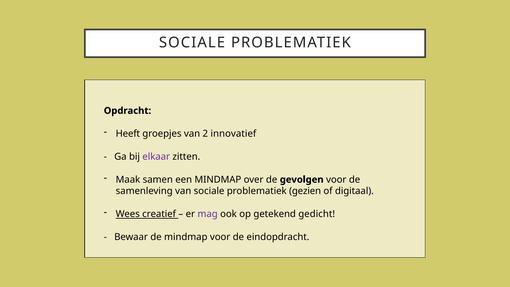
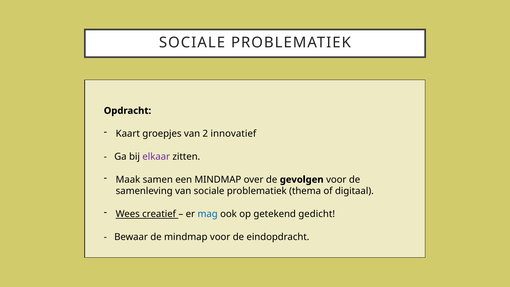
Heeft: Heeft -> Kaart (128, 134)
gezien: gezien -> thema (305, 191)
mag colour: purple -> blue (208, 214)
